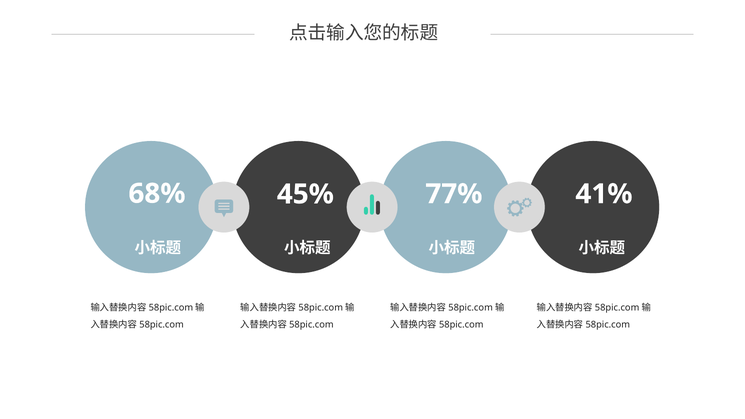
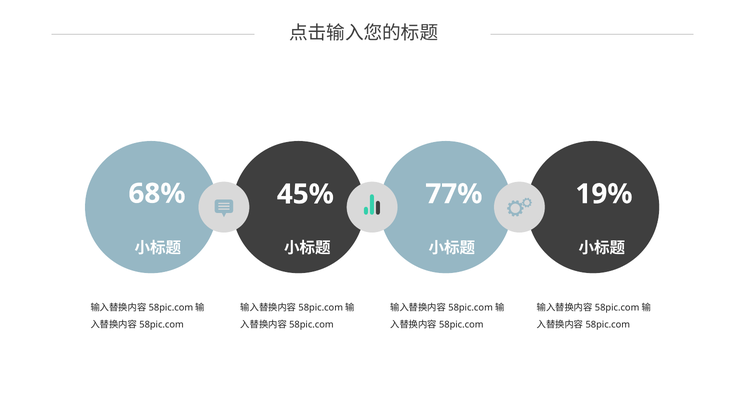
41%: 41% -> 19% (604, 194)
